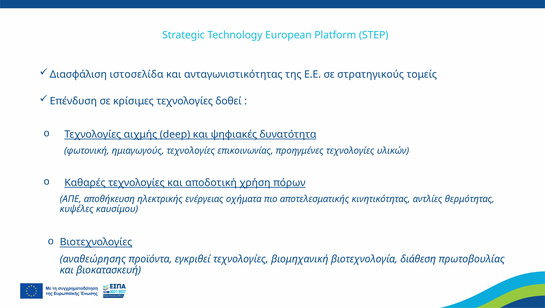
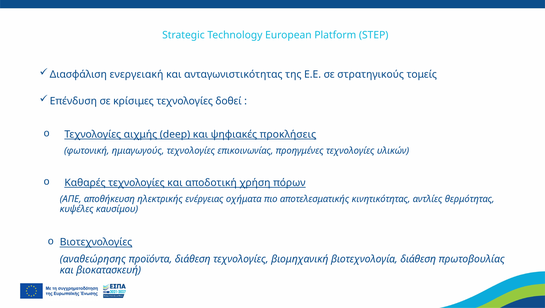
ιστοσελίδα: ιστοσελίδα -> ενεργειακή (136, 74)
δυνατότητα: δυνατότητα -> προκλήσεις (288, 135)
προϊόντα εγκριθεί: εγκριθεί -> διάθεση (193, 259)
